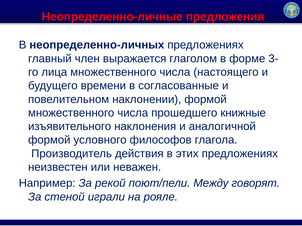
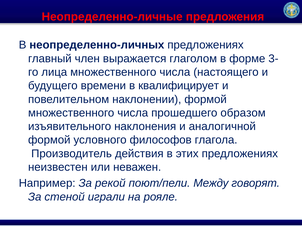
согласованные: согласованные -> квалифицирует (179, 86)
книжные: книжные -> образом (243, 113)
